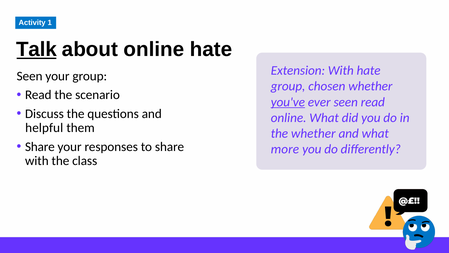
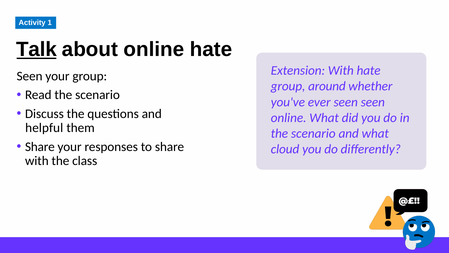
chosen: chosen -> around (327, 86)
you've underline: present -> none (288, 102)
seen read: read -> seen (373, 102)
whether: whether -> scenario (313, 133)
more: more -> cloud (285, 149)
